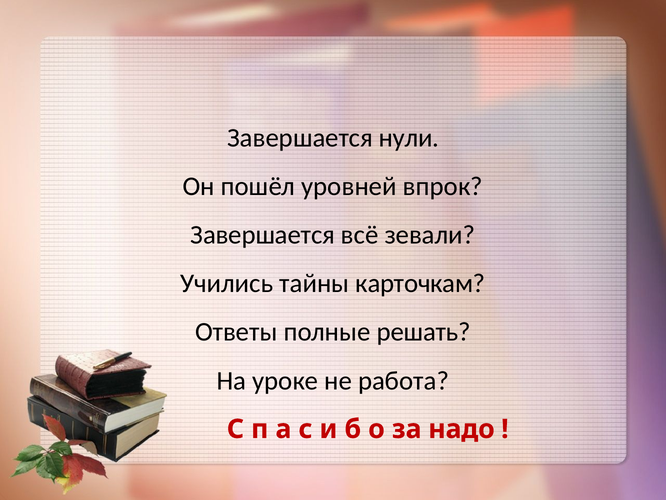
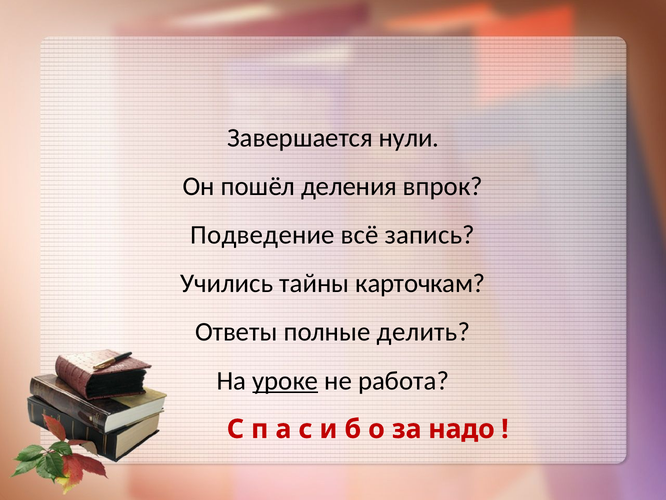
уровней: уровней -> деления (349, 186)
Завершается: Завершается -> Подведение (263, 235)
зевали: зевали -> запись (430, 235)
решать: решать -> делить (424, 332)
уроке underline: none -> present (285, 380)
